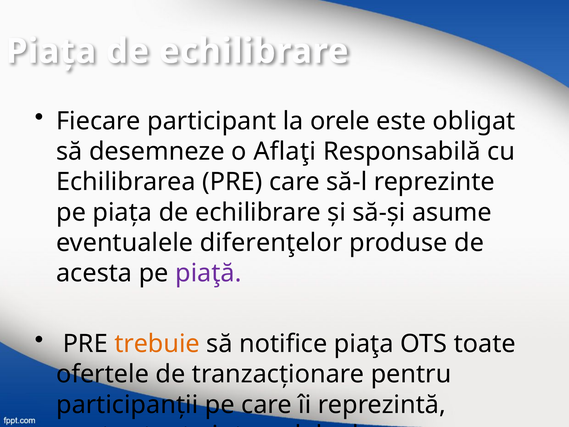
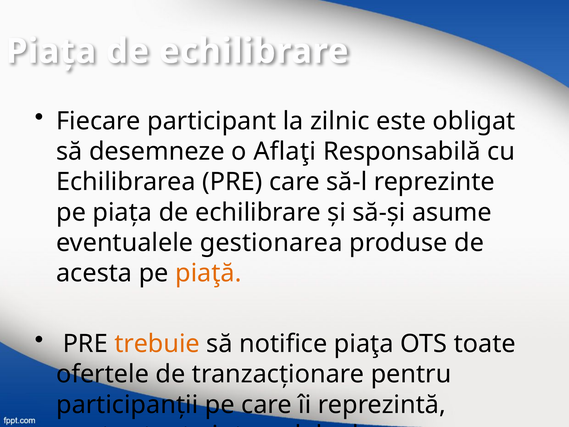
orele: orele -> zilnic (340, 121)
diferenţelor: diferenţelor -> gestionarea (271, 243)
piaţă colour: purple -> orange (208, 273)
